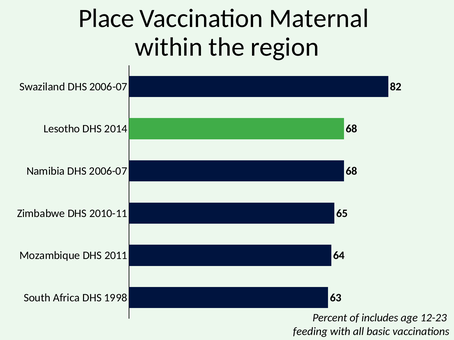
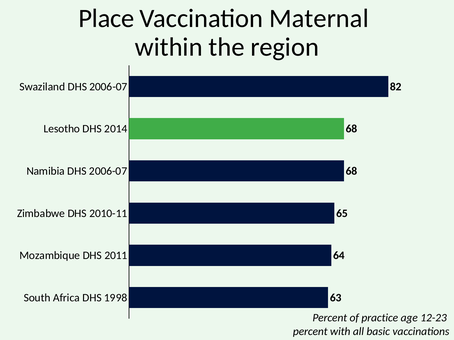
includes: includes -> practice (380, 318)
feeding: feeding -> percent (310, 332)
